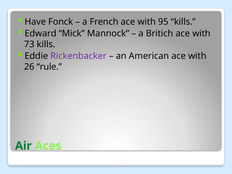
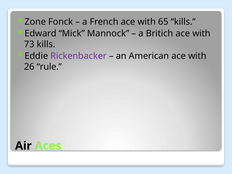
Have: Have -> Zone (35, 22)
95: 95 -> 65 (163, 22)
Air colour: green -> black (23, 146)
